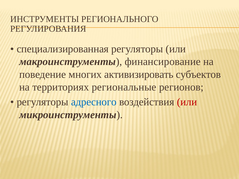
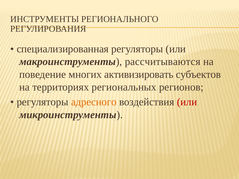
финансирование: финансирование -> рассчитываются (163, 62)
региональные: региональные -> региональных (124, 87)
адресного colour: blue -> orange (94, 102)
